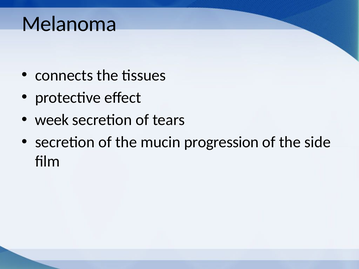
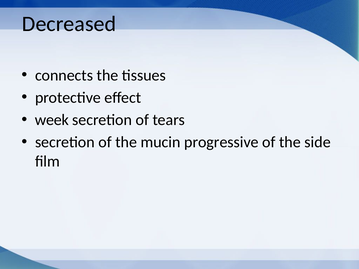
Melanoma: Melanoma -> Decreased (69, 24)
progression: progression -> progressive (221, 142)
